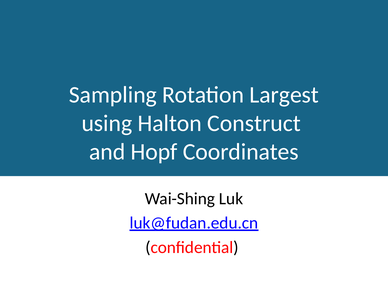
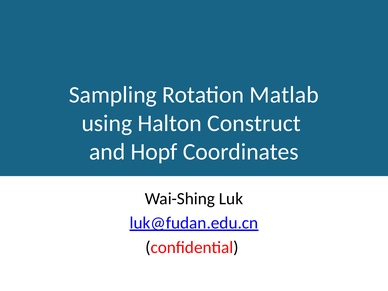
Largest: Largest -> Matlab (284, 95)
